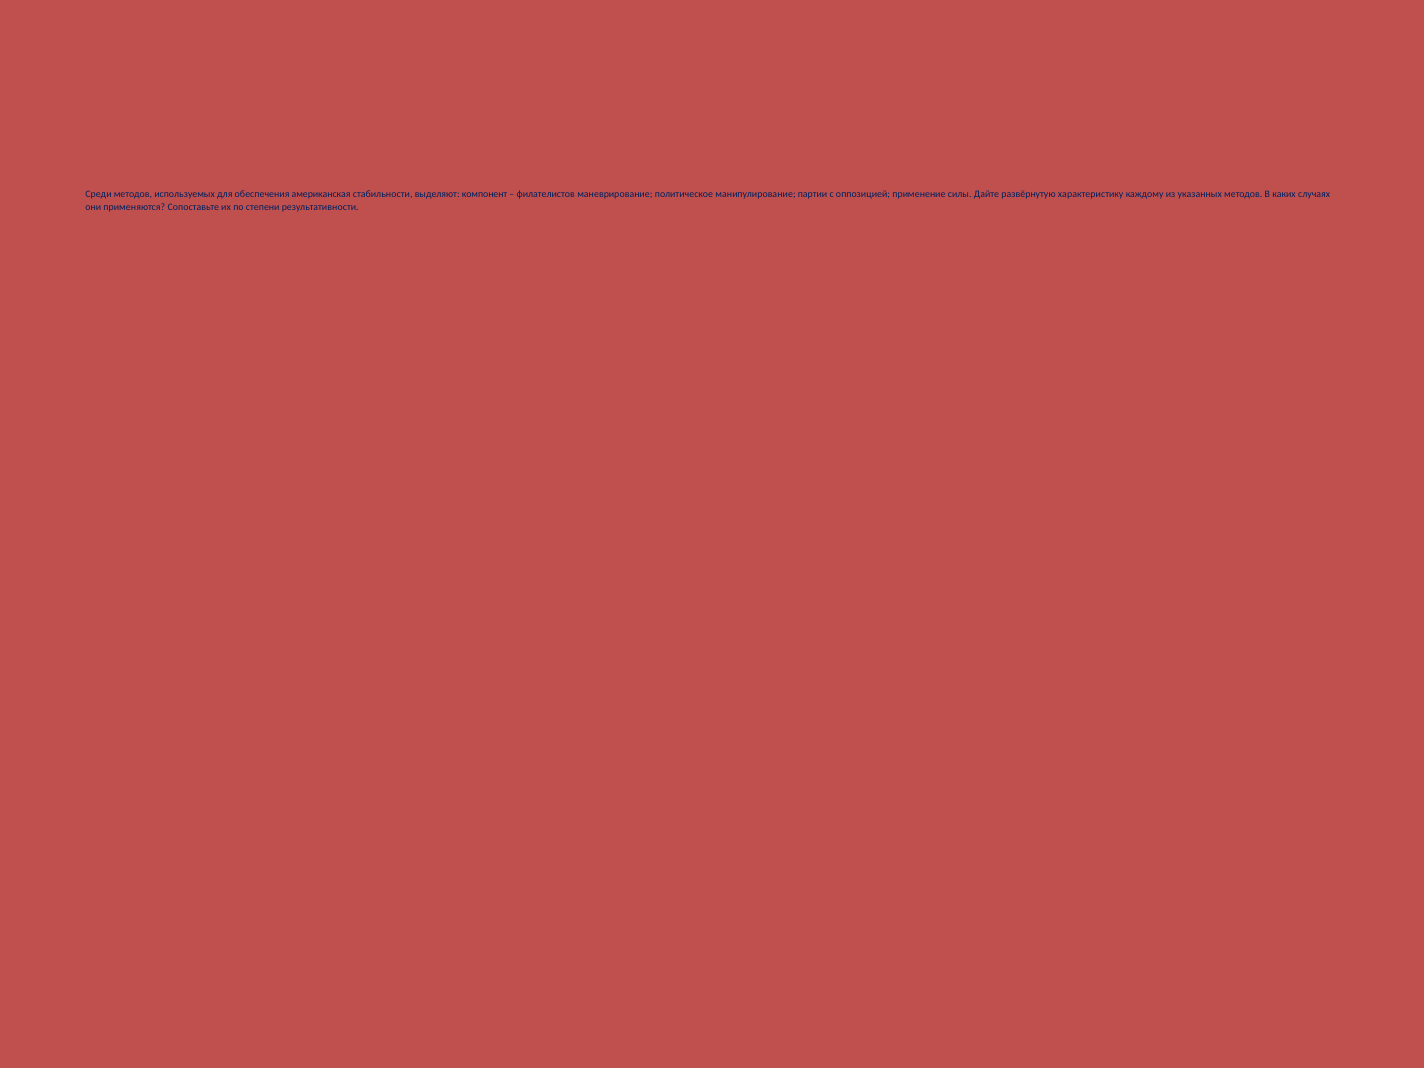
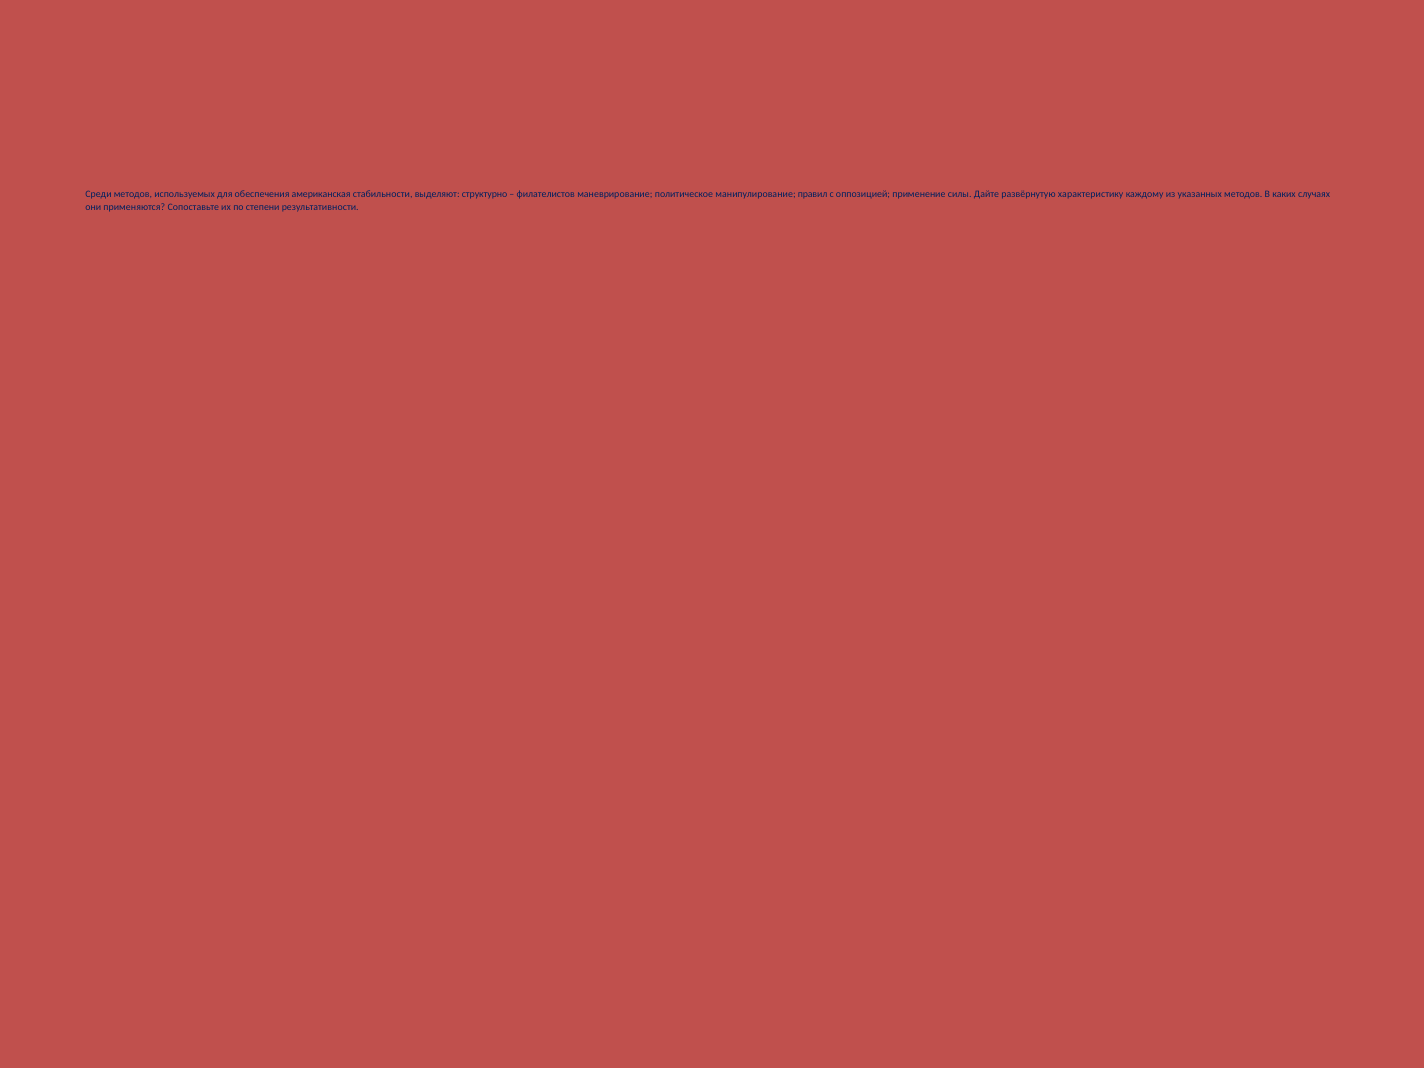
компонент: компонент -> структурно (485, 194)
партии: партии -> правил (813, 194)
